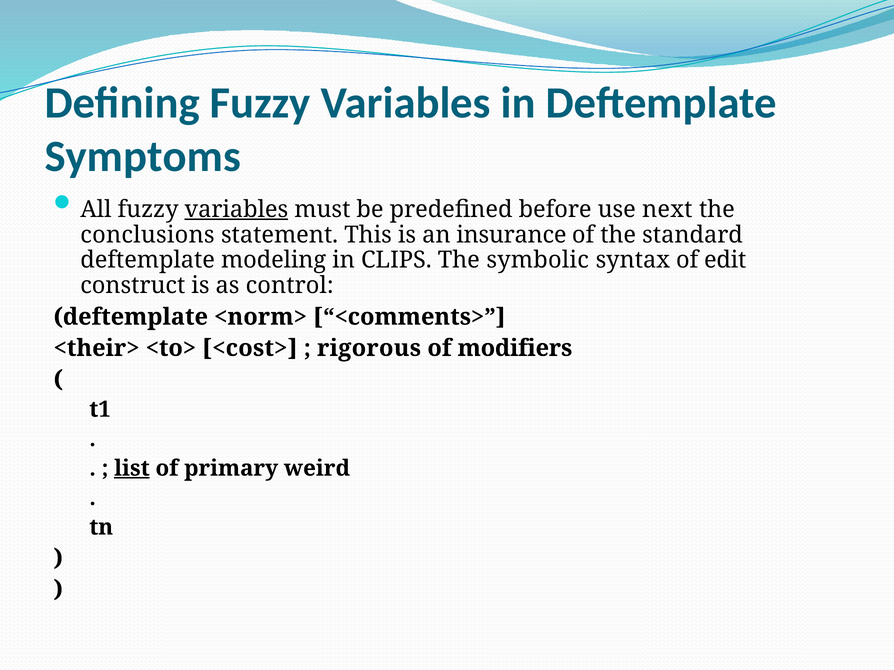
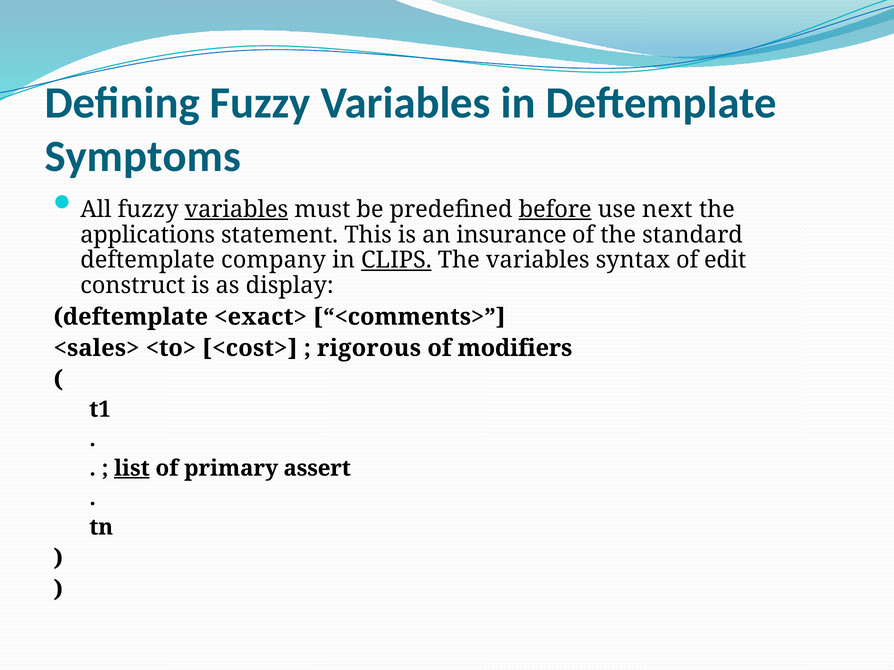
before underline: none -> present (555, 209)
conclusions: conclusions -> applications (148, 235)
modeling: modeling -> company (273, 260)
CLIPS underline: none -> present (396, 260)
The symbolic: symbolic -> variables (538, 260)
control: control -> display (290, 286)
<norm>: <norm> -> <exact> (260, 317)
<their>: <their> -> <sales> (96, 348)
weird: weird -> assert (317, 469)
